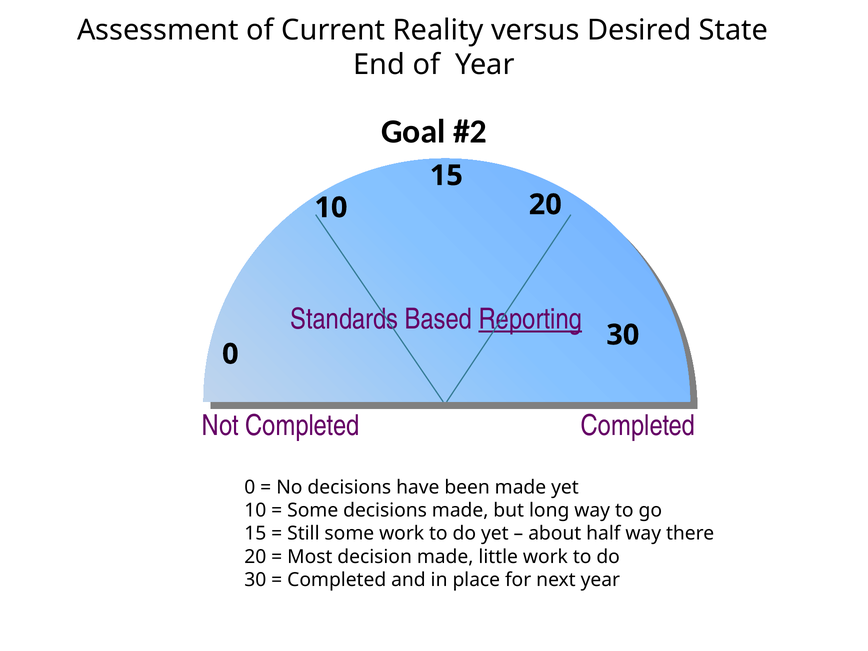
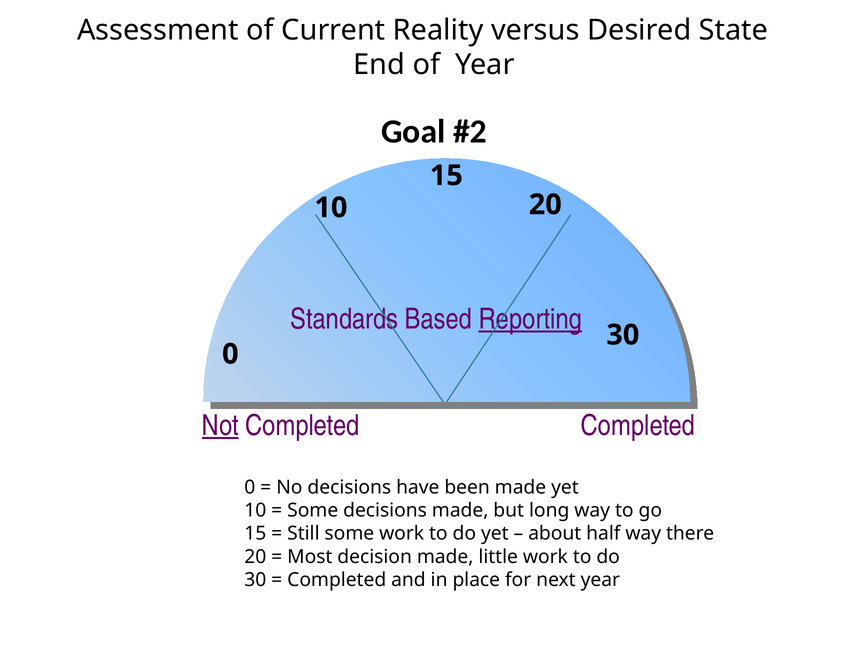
Not underline: none -> present (220, 426)
